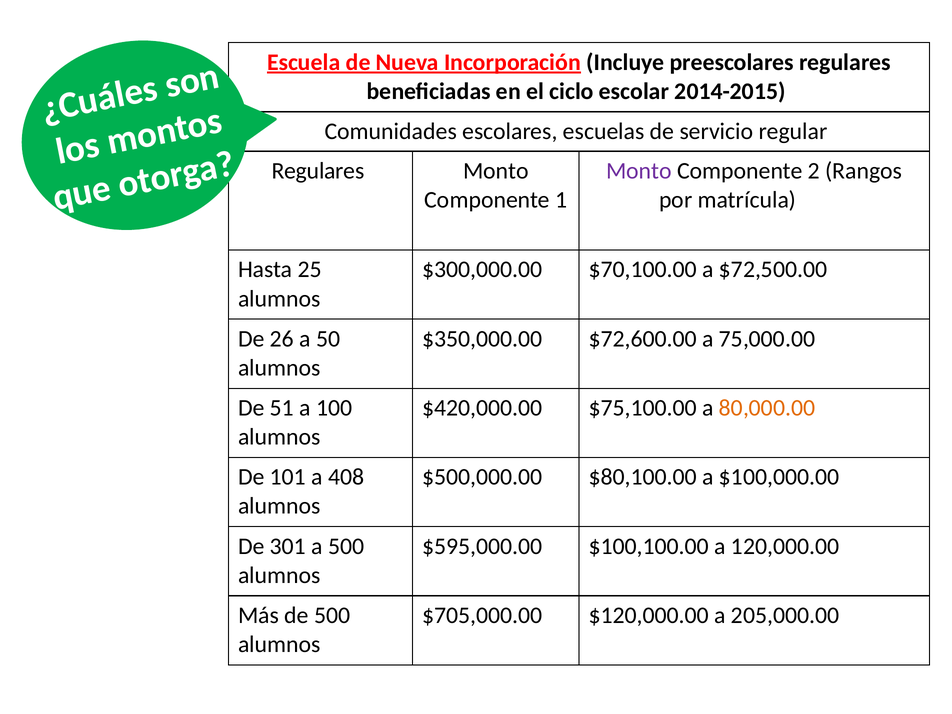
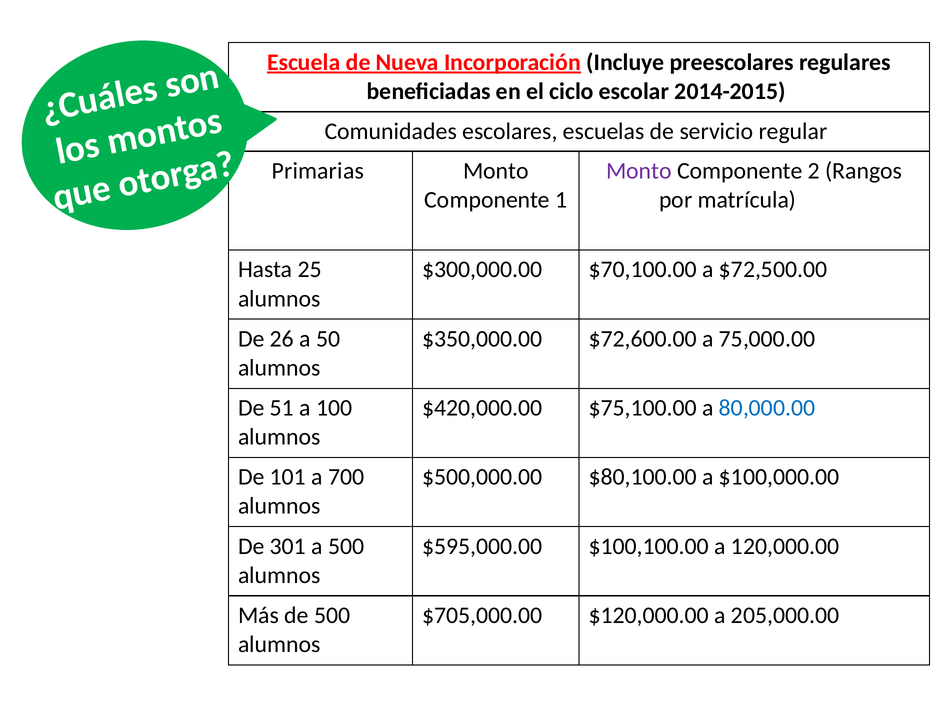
Regulares: Regulares -> Primarias (318, 171)
80,000.00 colour: orange -> blue (767, 408)
408: 408 -> 700 (346, 477)
